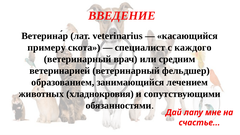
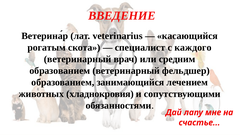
примеру: примеру -> рогатым (47, 47)
ветеринарией: ветеринарией -> образованием (60, 71)
